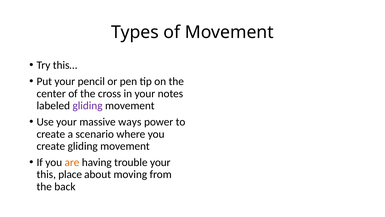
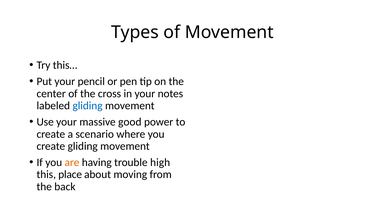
gliding colour: purple -> blue (88, 105)
ways: ways -> good (130, 122)
trouble your: your -> high (160, 162)
